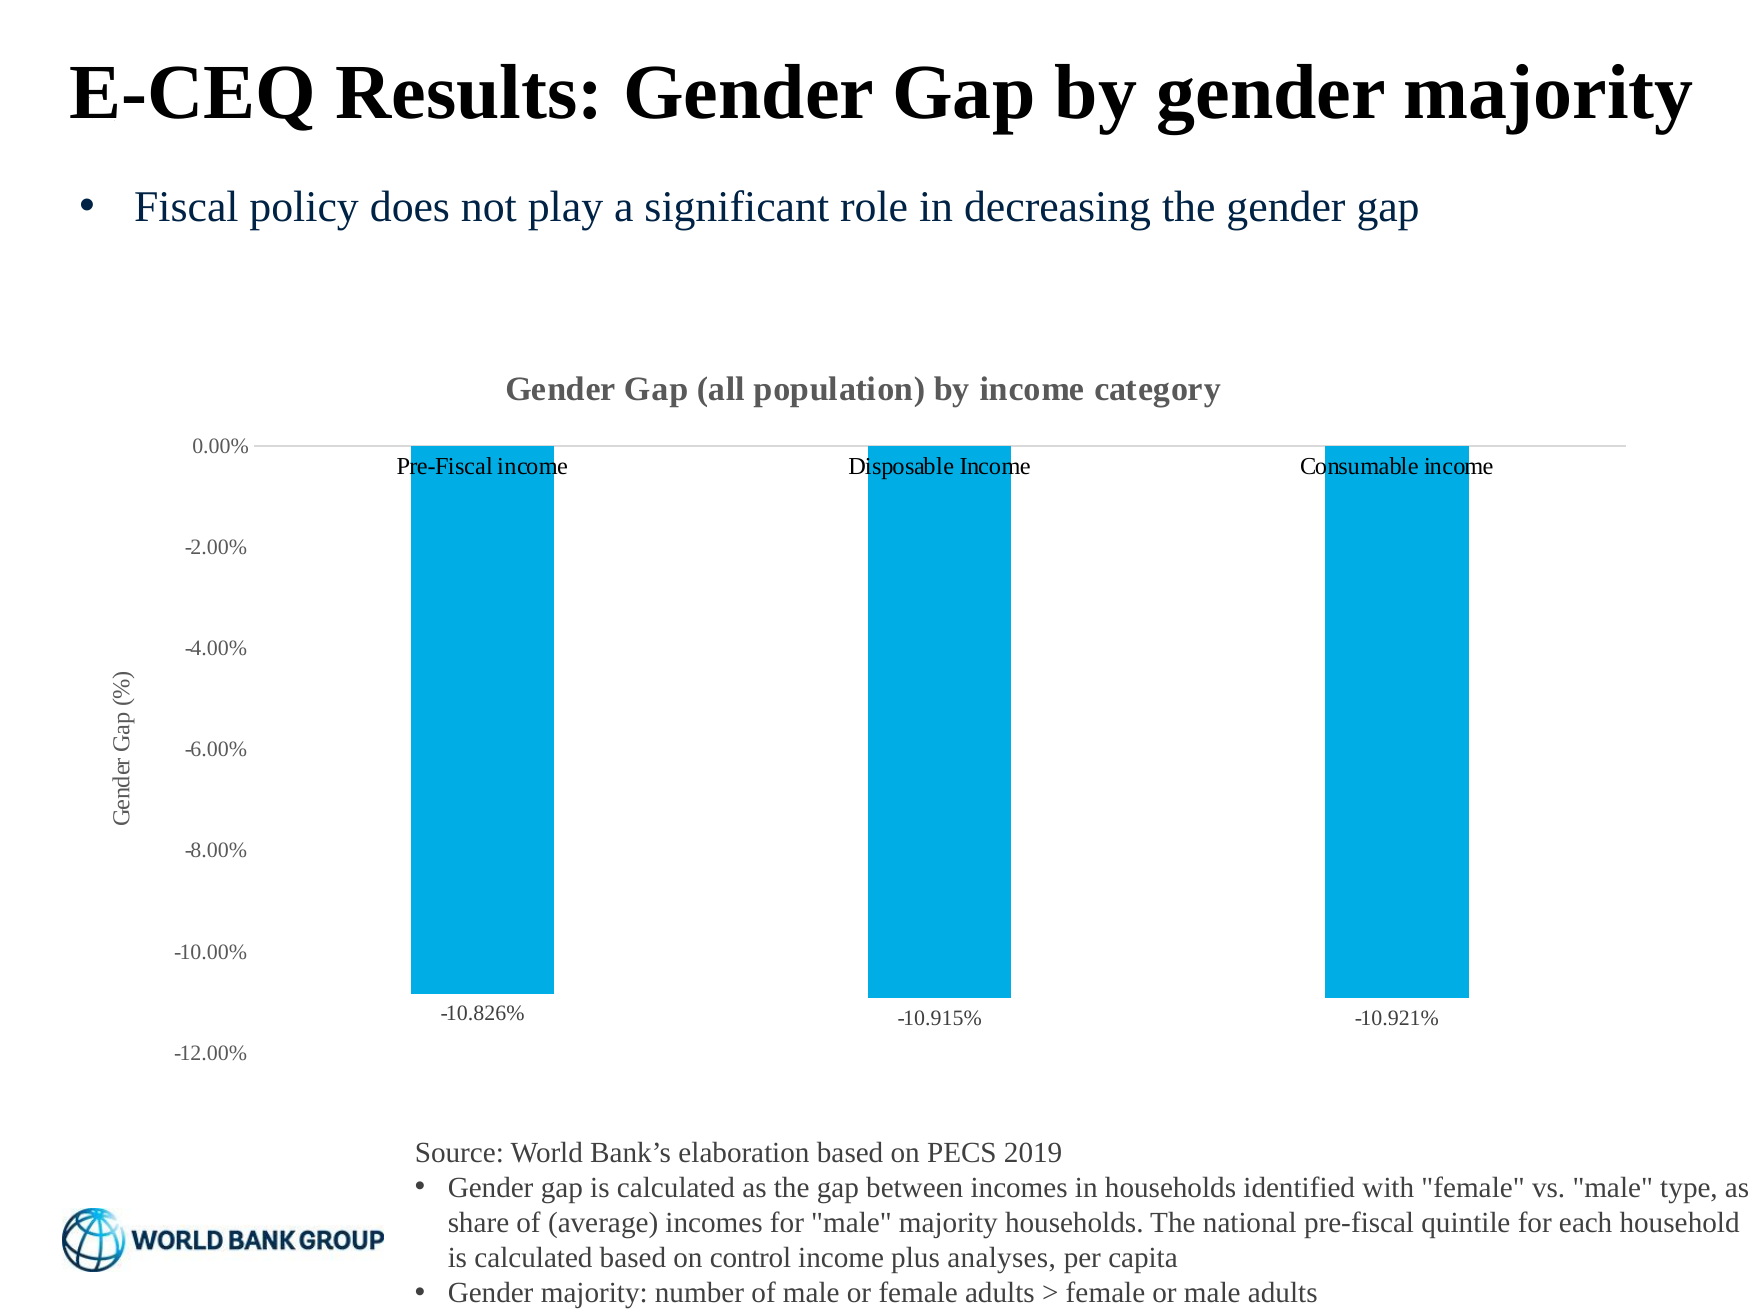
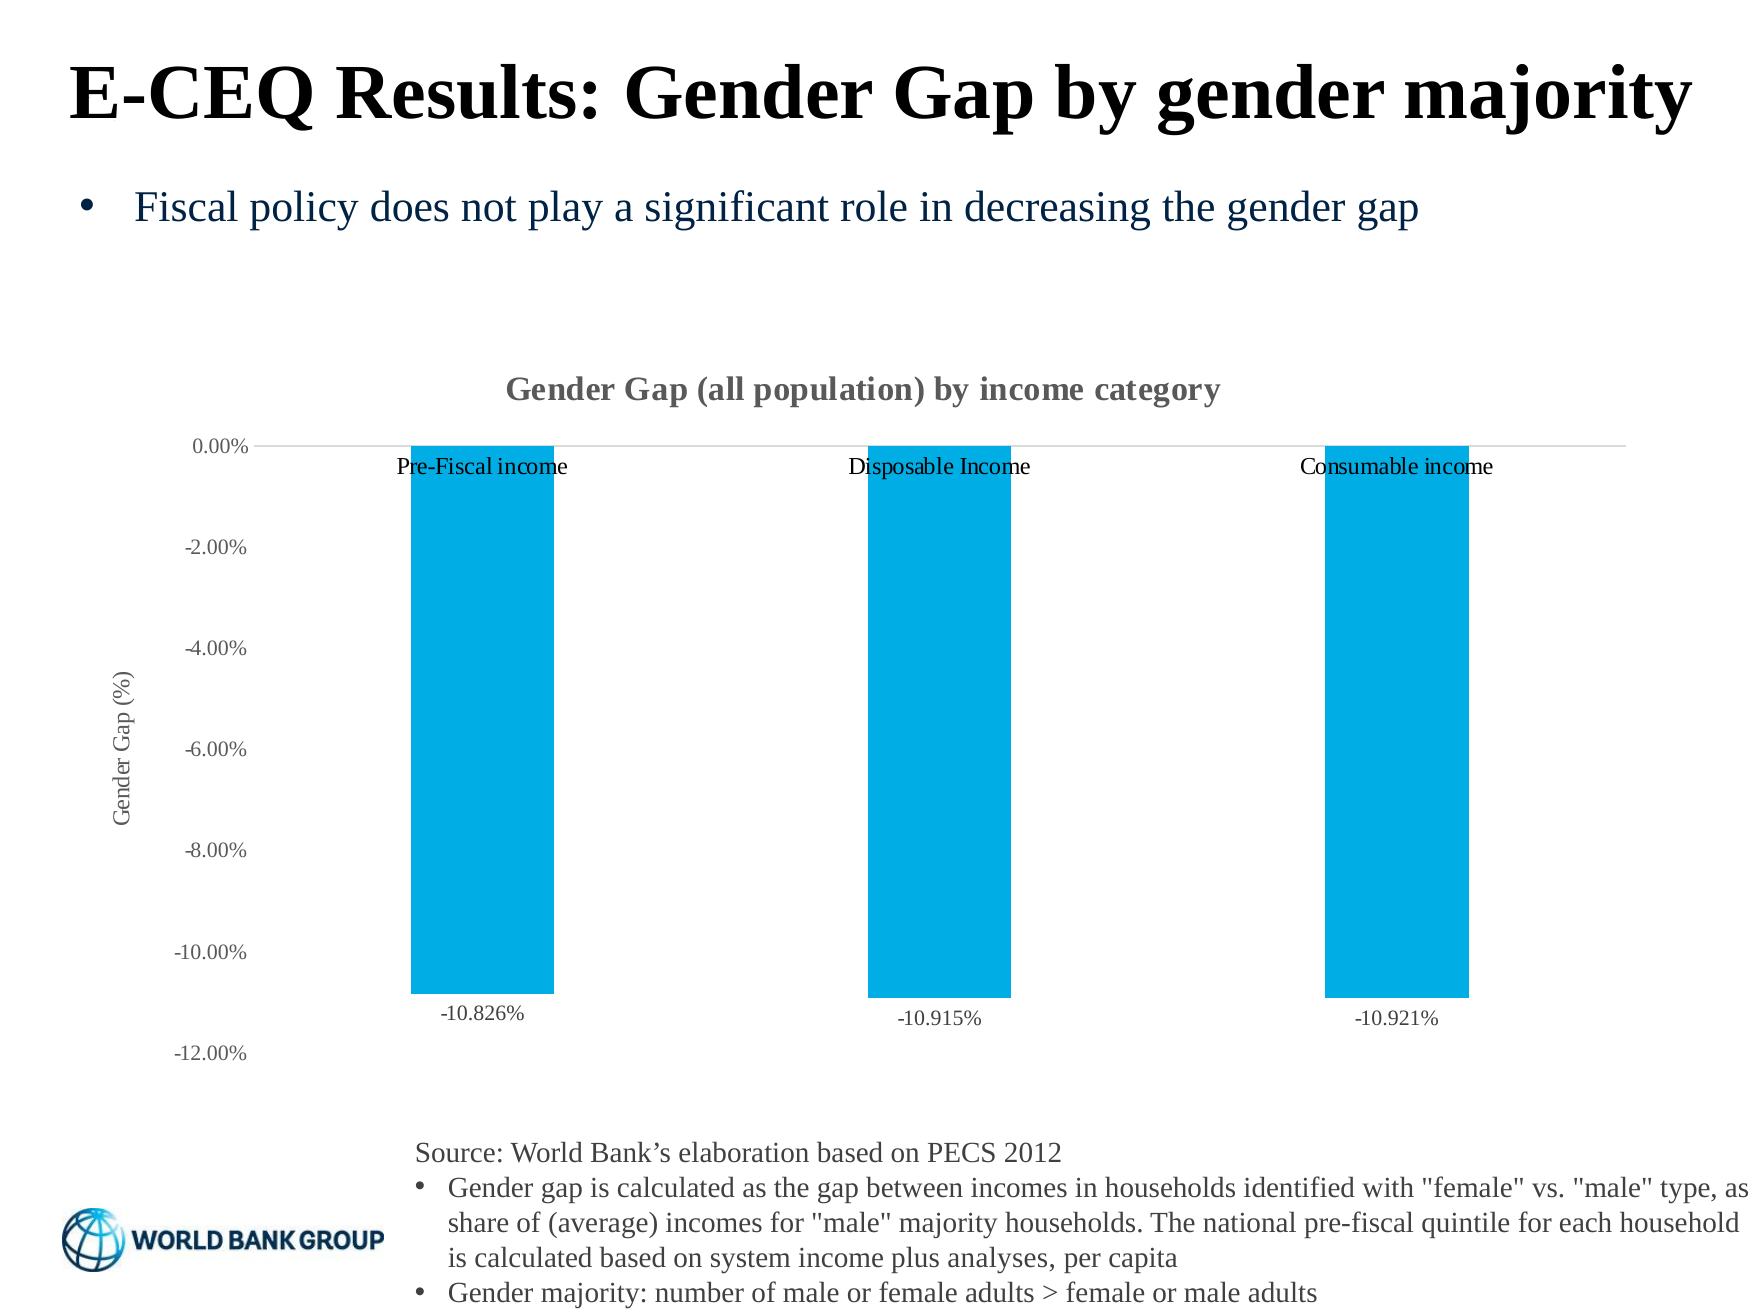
2019: 2019 -> 2012 (1033, 1153)
control: control -> system (750, 1258)
